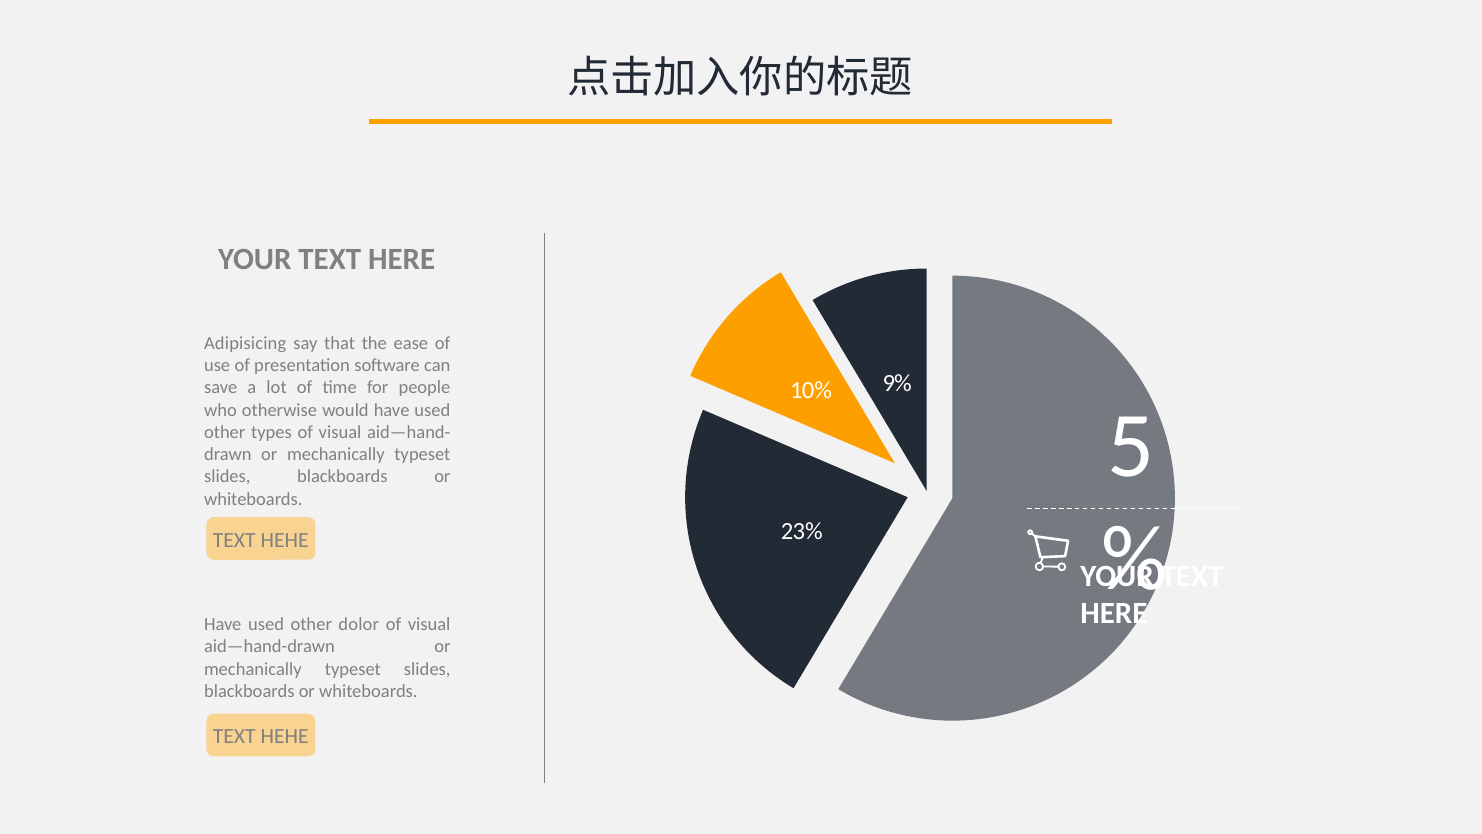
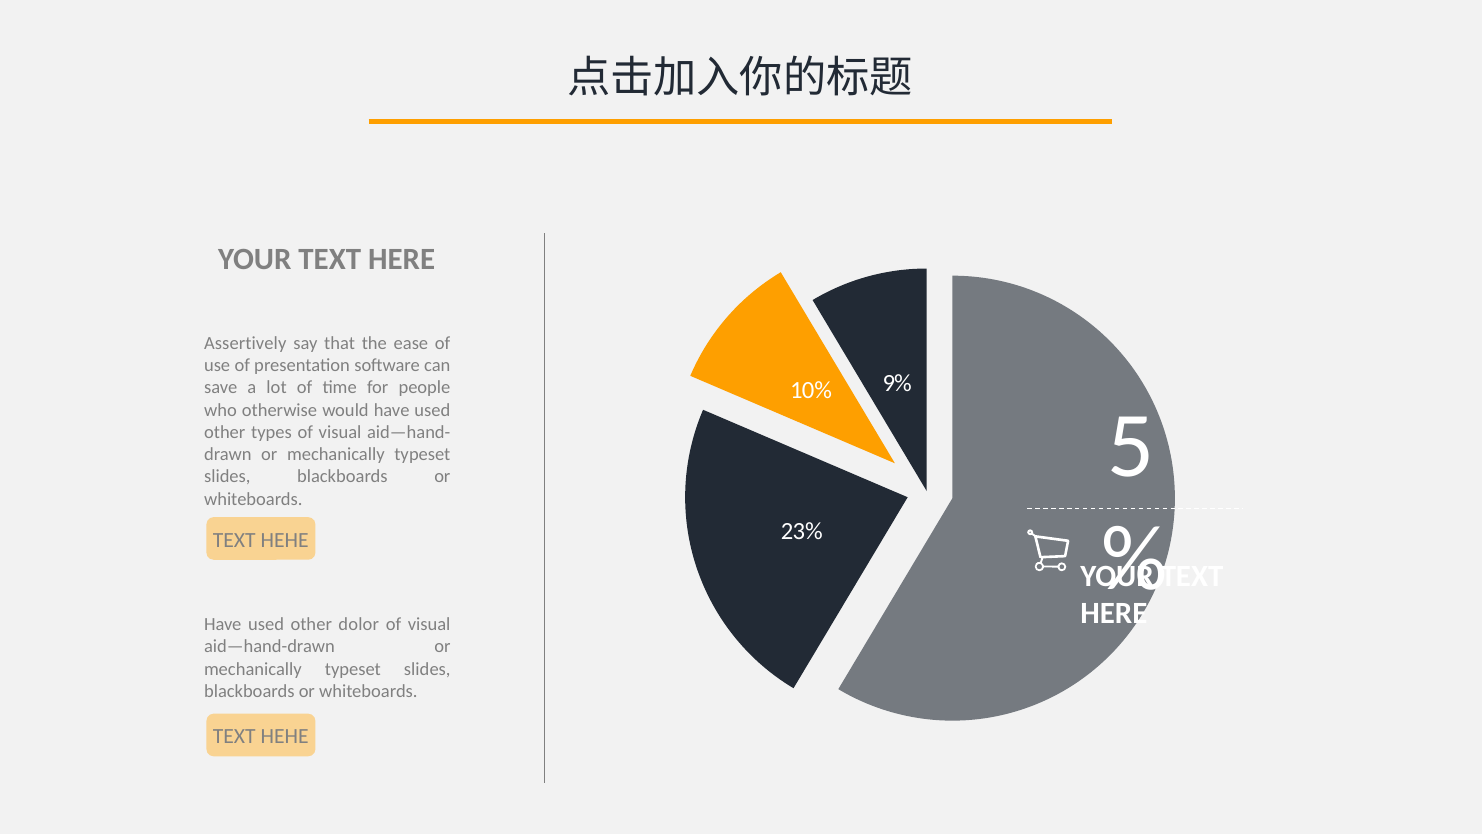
Adipisicing: Adipisicing -> Assertively (245, 343)
